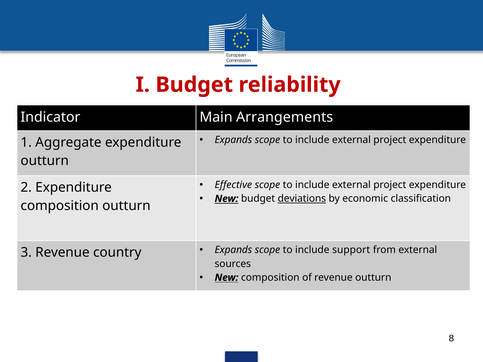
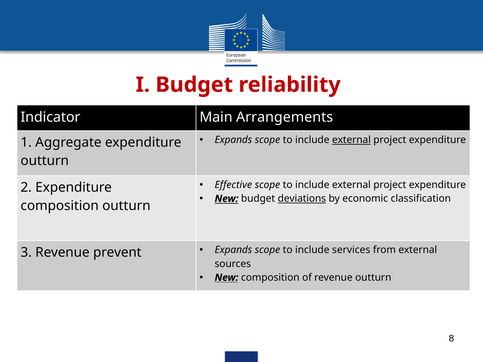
external underline: none -> present (351, 140)
country: country -> prevent (117, 253)
support: support -> services (351, 250)
